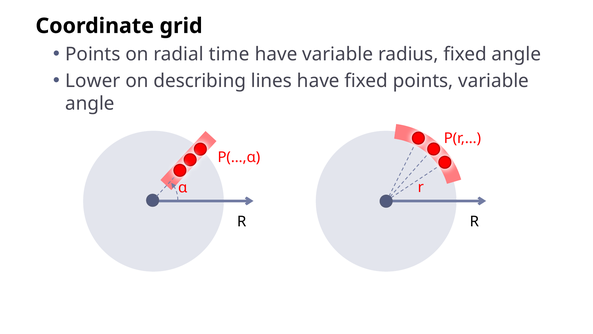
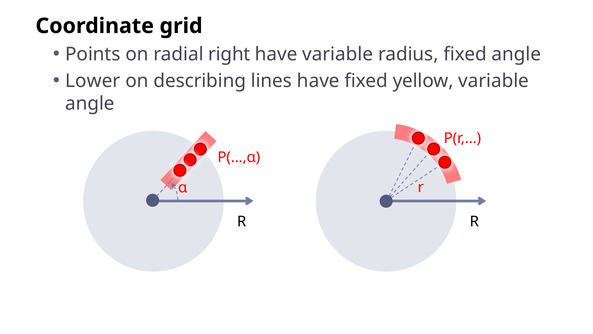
time: time -> right (229, 54)
fixed points: points -> yellow (423, 81)
